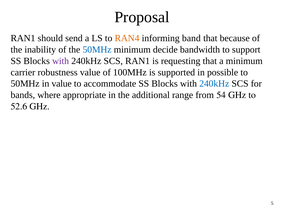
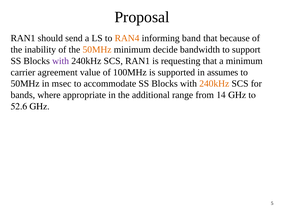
50MHz colour: blue -> orange (97, 50)
robustness: robustness -> agreement (58, 72)
possible: possible -> assumes (223, 72)
in value: value -> msec (62, 84)
240kHz colour: blue -> orange (214, 84)
54: 54 -> 14 (221, 95)
